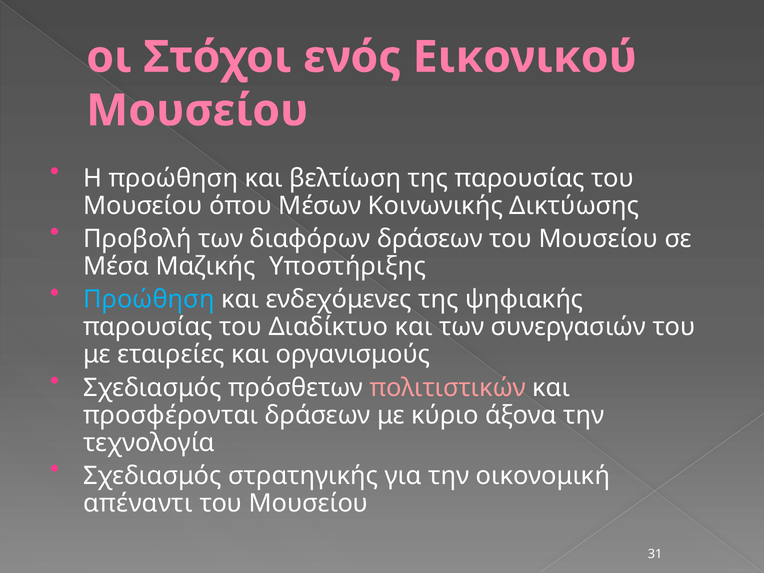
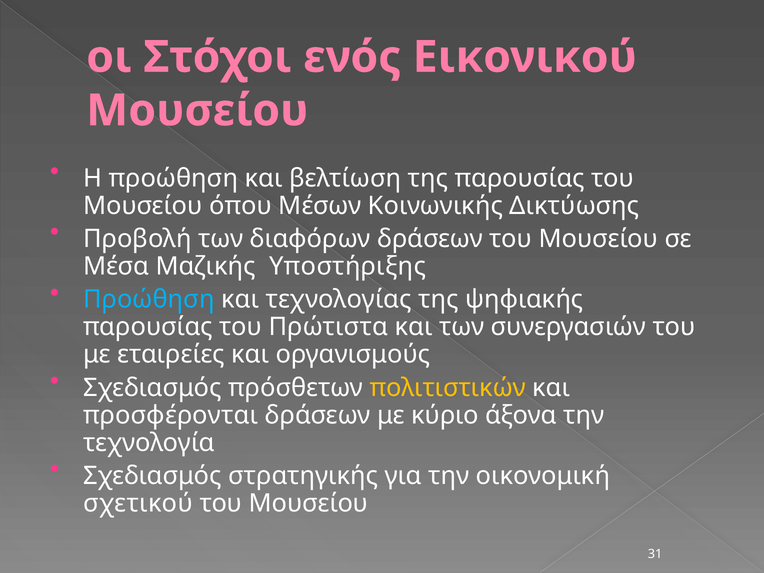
ενδεχόμενες: ενδεχόμενες -> τεχνολογίας (339, 300)
Διαδίκτυο: Διαδίκτυο -> Πρώτιστα (328, 327)
πολιτιστικών colour: pink -> yellow (448, 388)
απέναντι: απέναντι -> σχετικού (138, 503)
